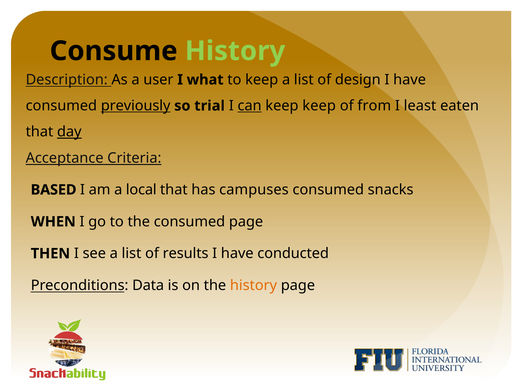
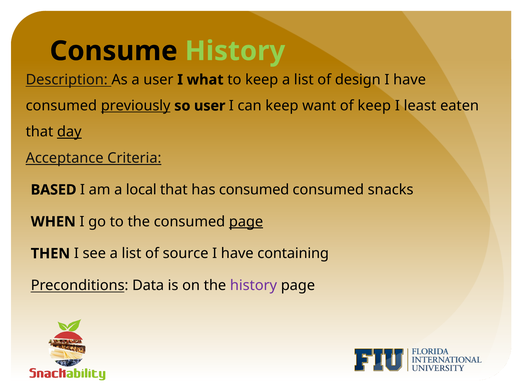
so trial: trial -> user (210, 106)
can underline: present -> none (250, 106)
keep keep: keep -> want (319, 106)
of from: from -> keep (374, 106)
has campuses: campuses -> consumed (254, 190)
page underline: none -> present (246, 222)
results: results -> source (186, 254)
conducted: conducted -> containing (293, 254)
history colour: orange -> purple (254, 286)
